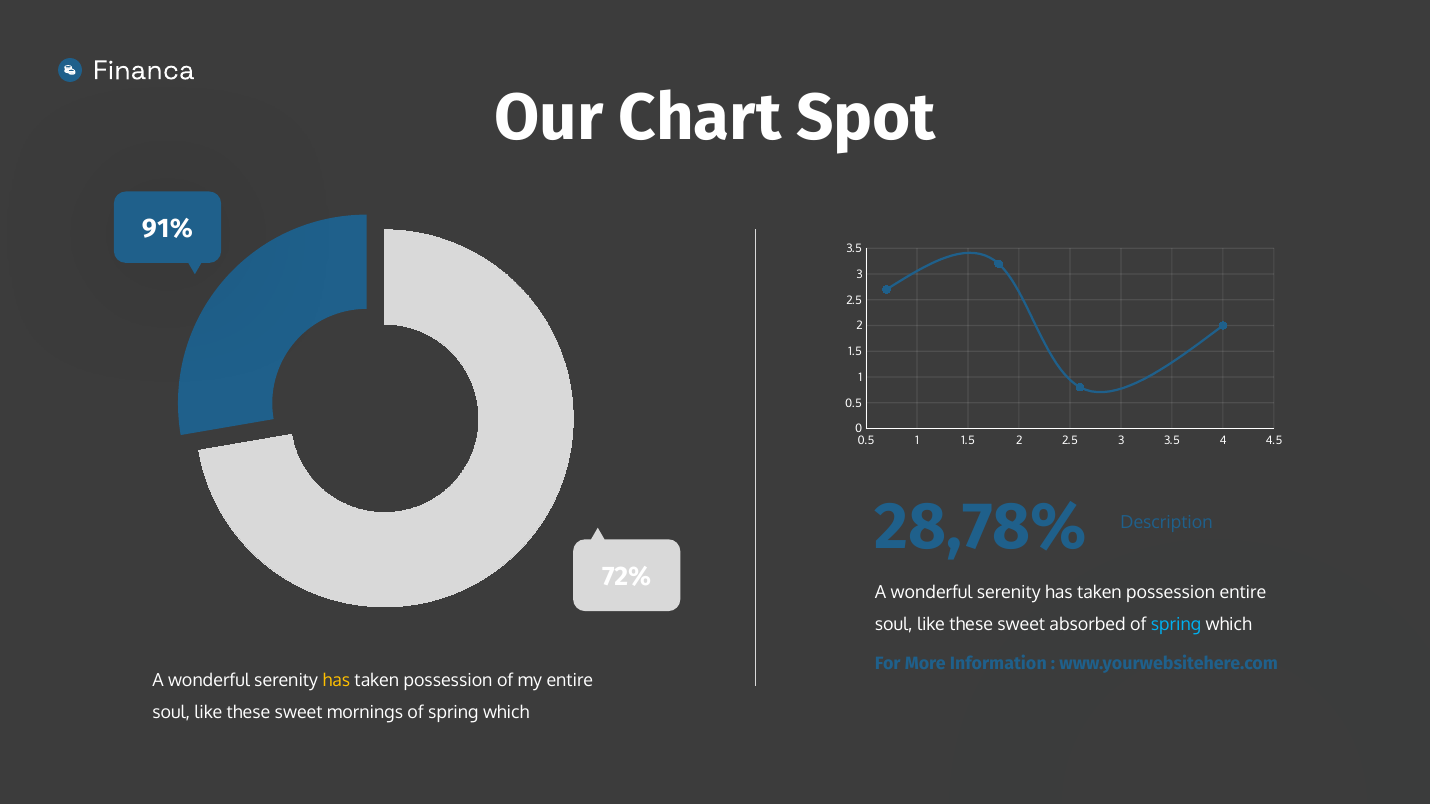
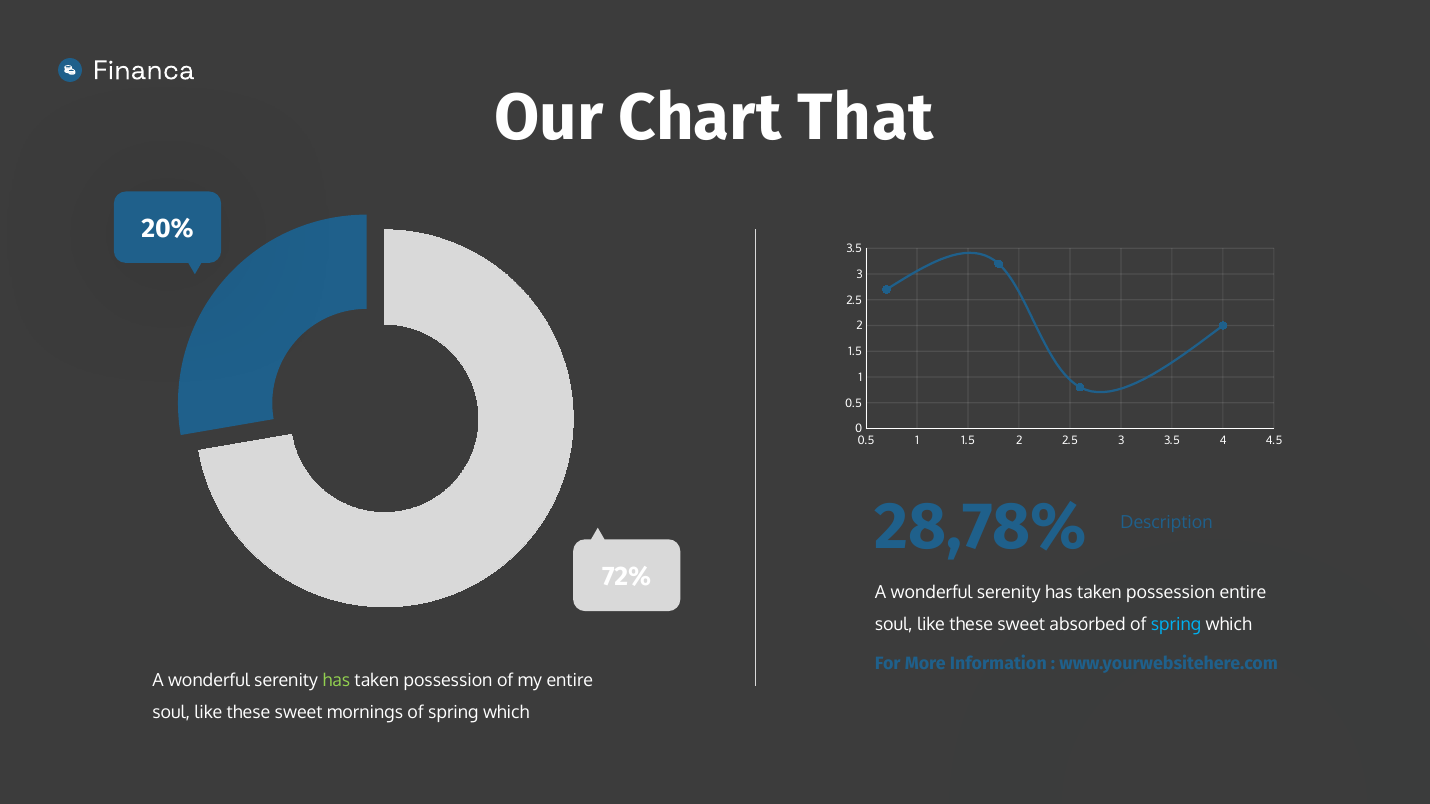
Spot: Spot -> That (866, 118)
91%: 91% -> 20% (168, 229)
has colour: yellow -> light green (336, 680)
